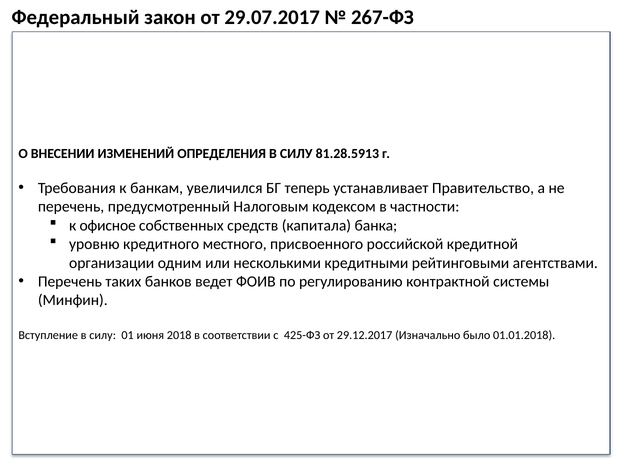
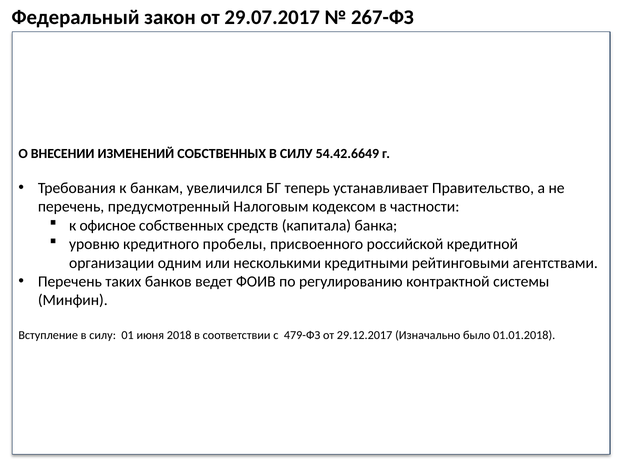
ИЗМЕНЕНИЙ ОПРЕДЕЛЕНИЯ: ОПРЕДЕЛЕНИЯ -> СОБСТВЕННЫХ (222, 154)
81.28.5913: 81.28.5913 -> 54.42.6649 (347, 154)
местного: местного -> пробелы (235, 244)
425-ФЗ: 425-ФЗ -> 479-ФЗ (302, 335)
